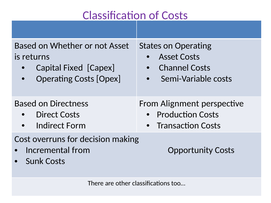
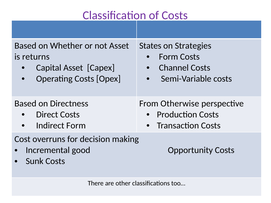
on Operating: Operating -> Strategies (193, 46)
Asset: Asset -> Form (169, 57)
Capital Fixed: Fixed -> Asset (73, 68)
Alignment: Alignment -> Otherwise (180, 104)
Incremental from: from -> good (81, 150)
